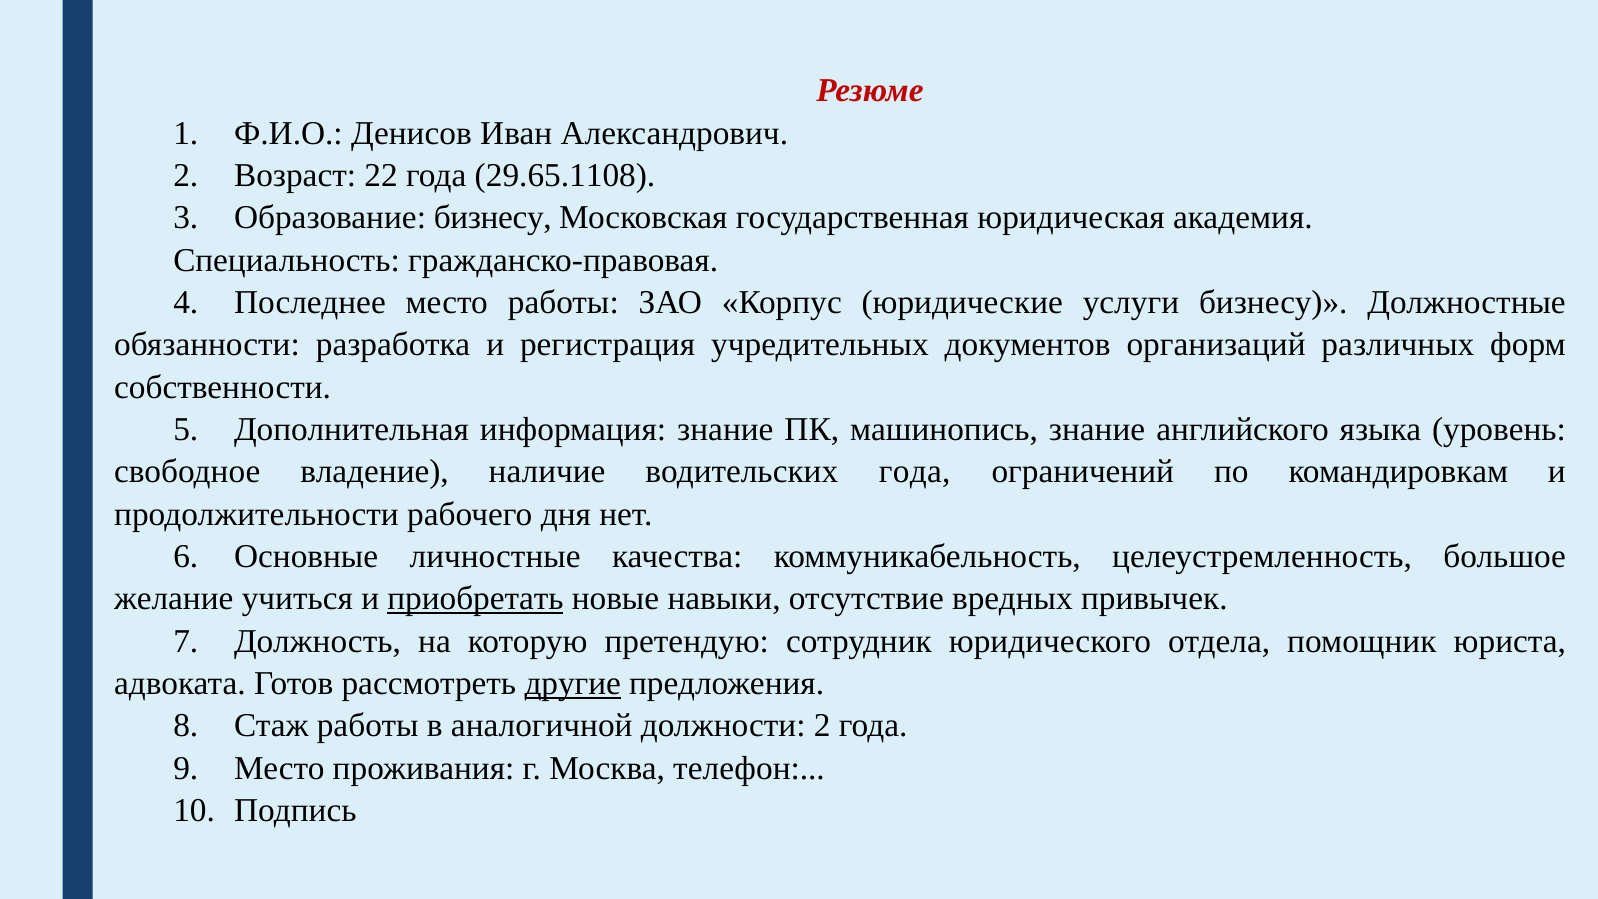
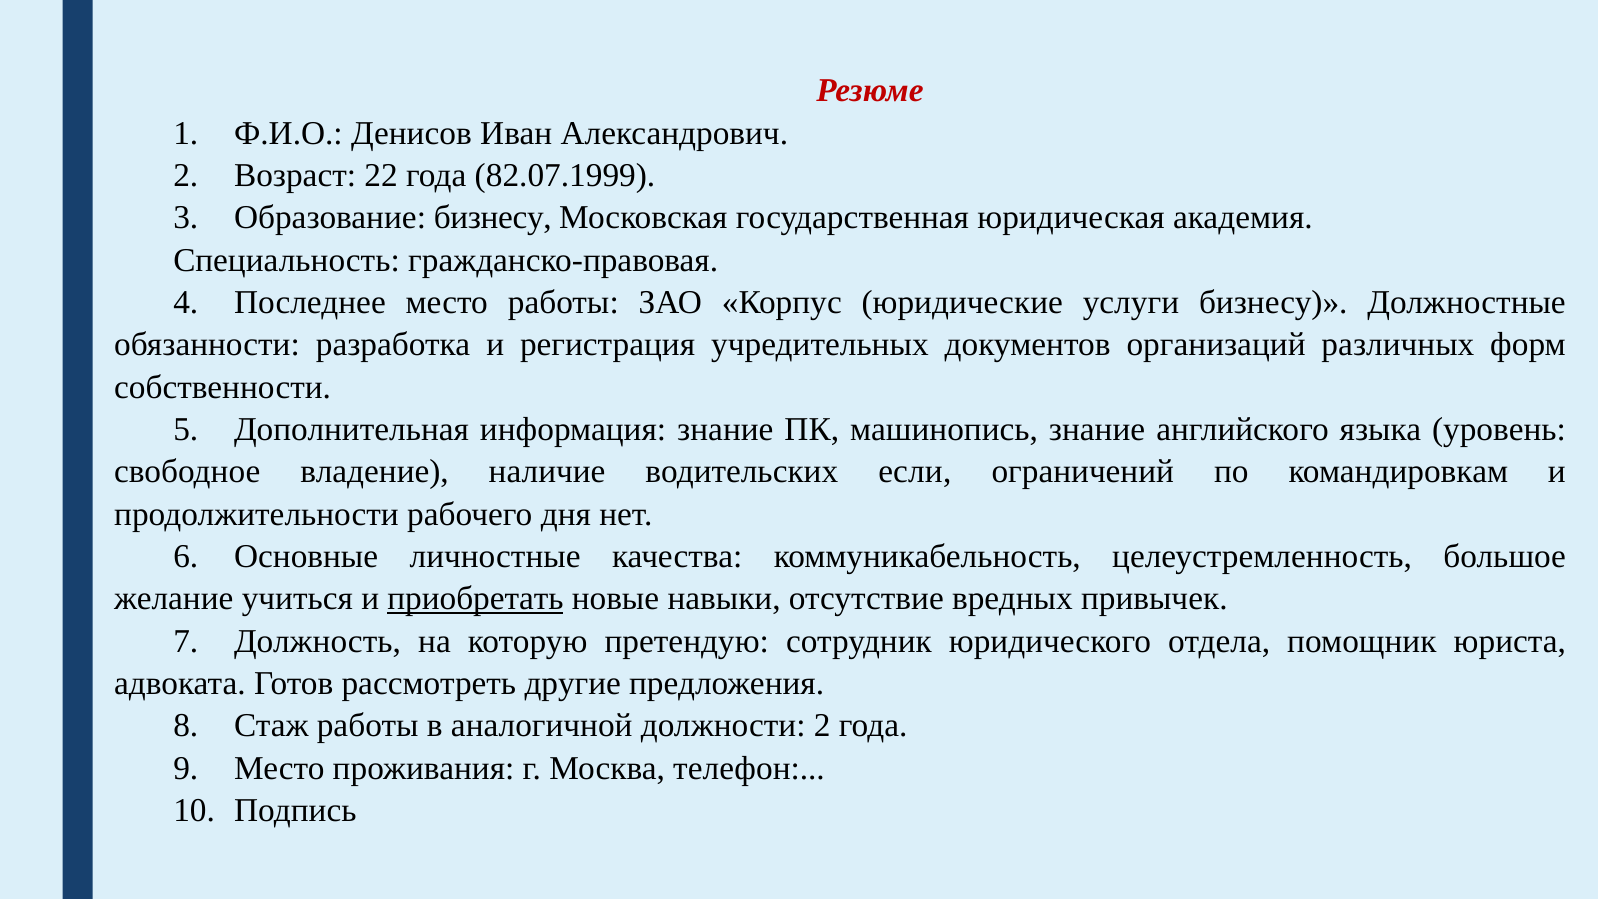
29.65.1108: 29.65.1108 -> 82.07.1999 (565, 176)
водительских года: года -> если (915, 472)
другие underline: present -> none (573, 684)
